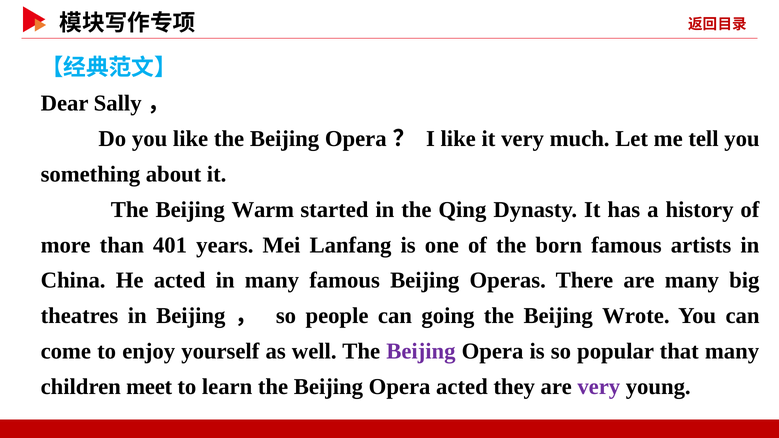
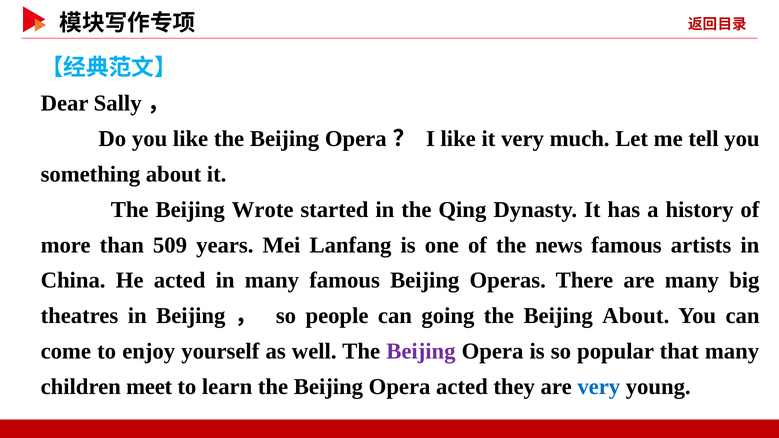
Warm: Warm -> Wrote (263, 210)
401: 401 -> 509 (170, 245)
born: born -> news (559, 245)
Beijing Wrote: Wrote -> About (636, 316)
very colour: purple -> blue (599, 387)
